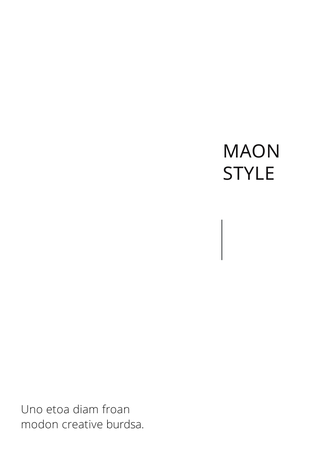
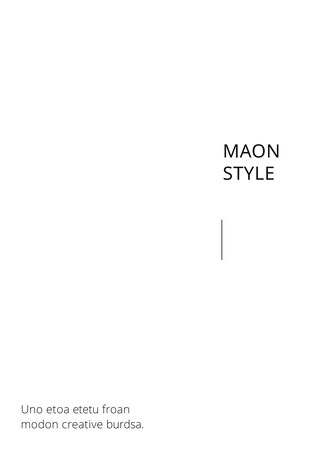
diam: diam -> etetu (86, 410)
